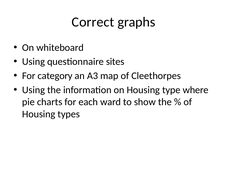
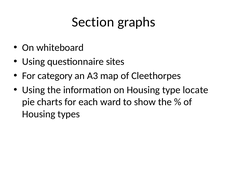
Correct: Correct -> Section (93, 22)
where: where -> locate (196, 90)
